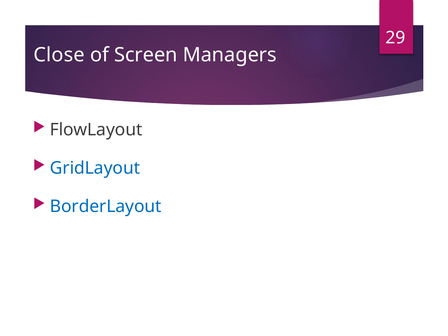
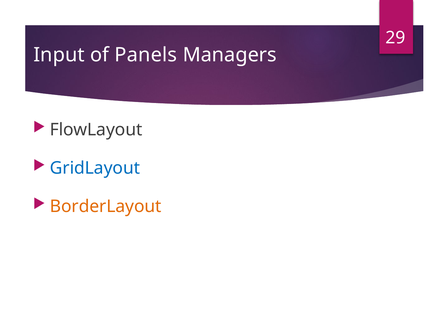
Close: Close -> Input (59, 55)
Screen: Screen -> Panels (146, 55)
BorderLayout colour: blue -> orange (106, 206)
